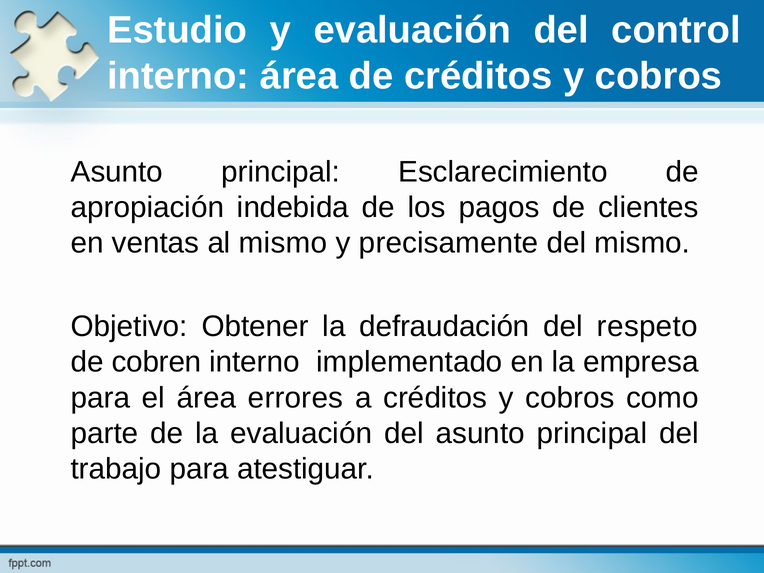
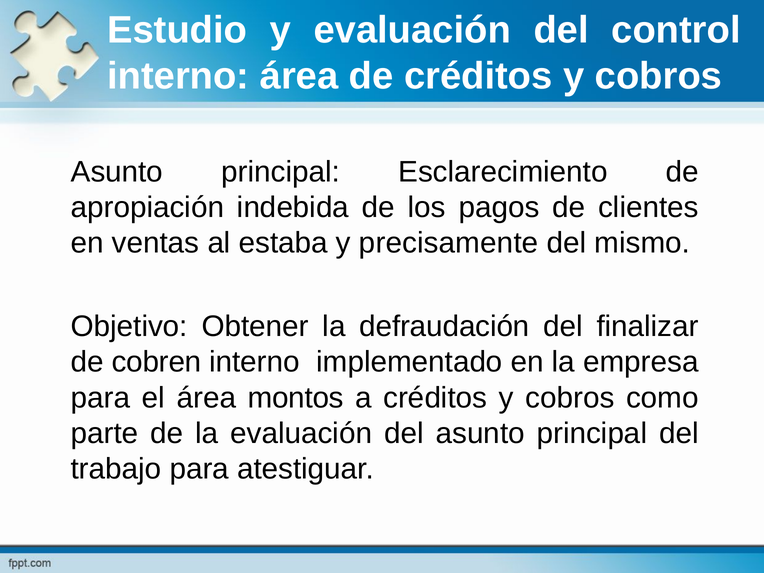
al mismo: mismo -> estaba (283, 243)
respeto: respeto -> finalizar (648, 326)
errores: errores -> montos (296, 398)
